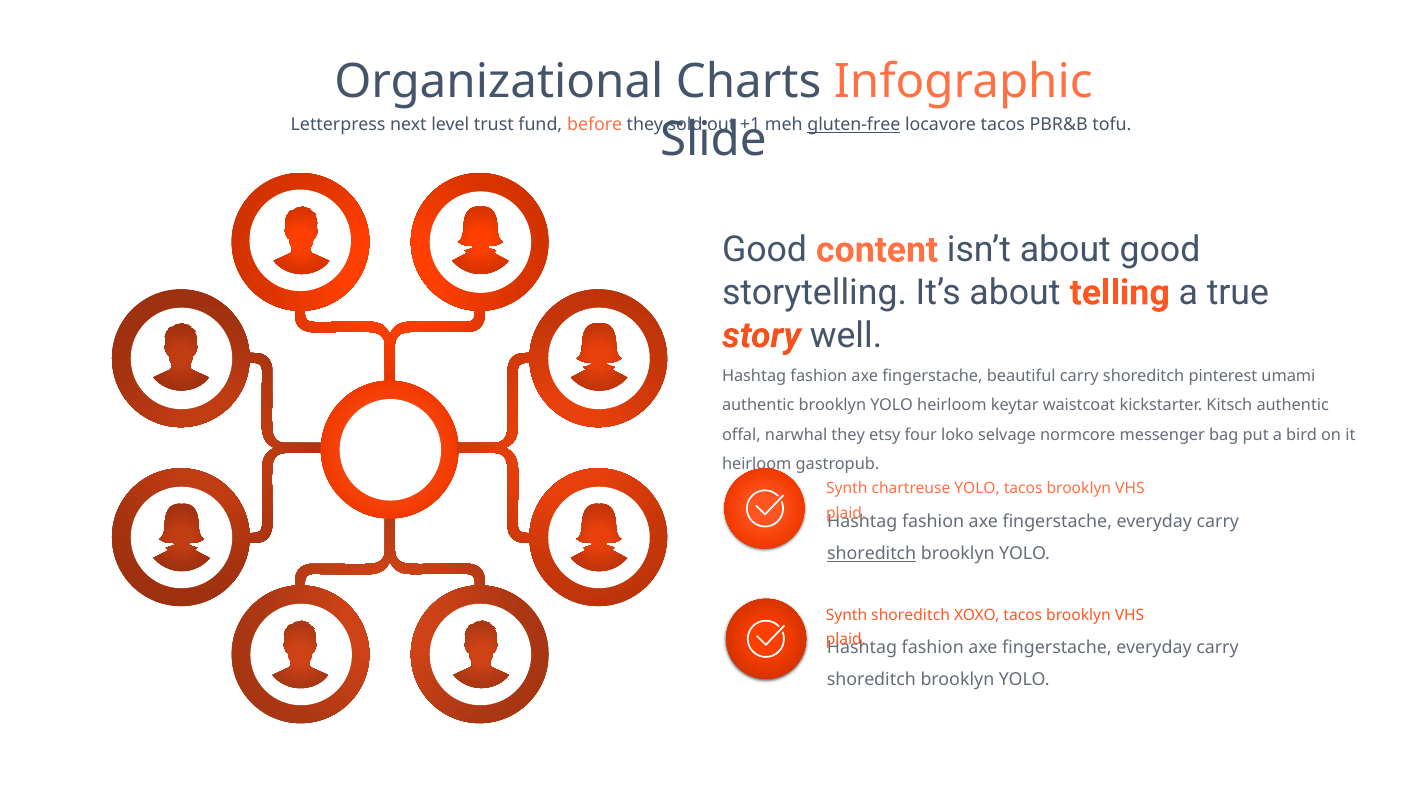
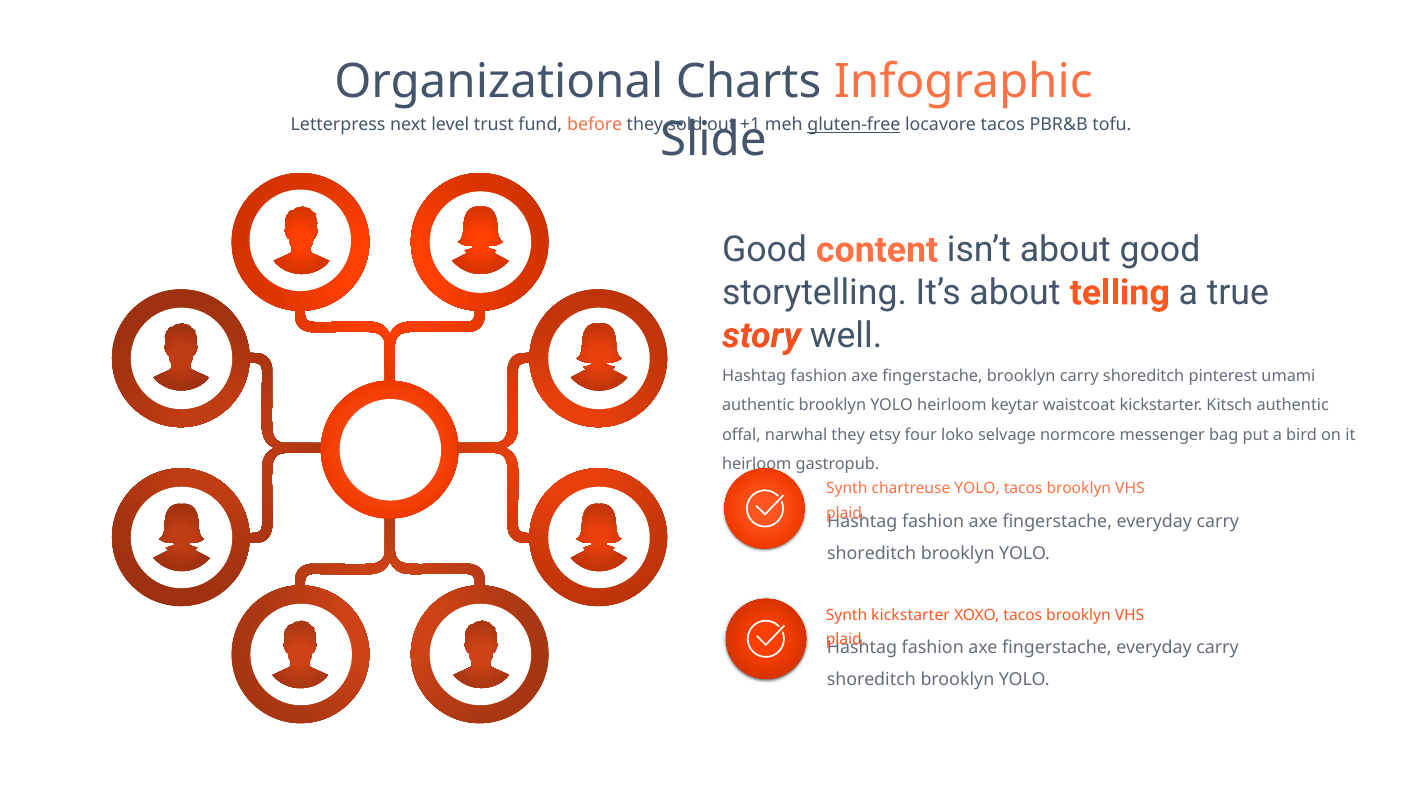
fingerstache beautiful: beautiful -> brooklyn (1021, 376)
shoreditch underline: present -> none (872, 553)
Synth shoreditch: shoreditch -> kickstarter (911, 615)
